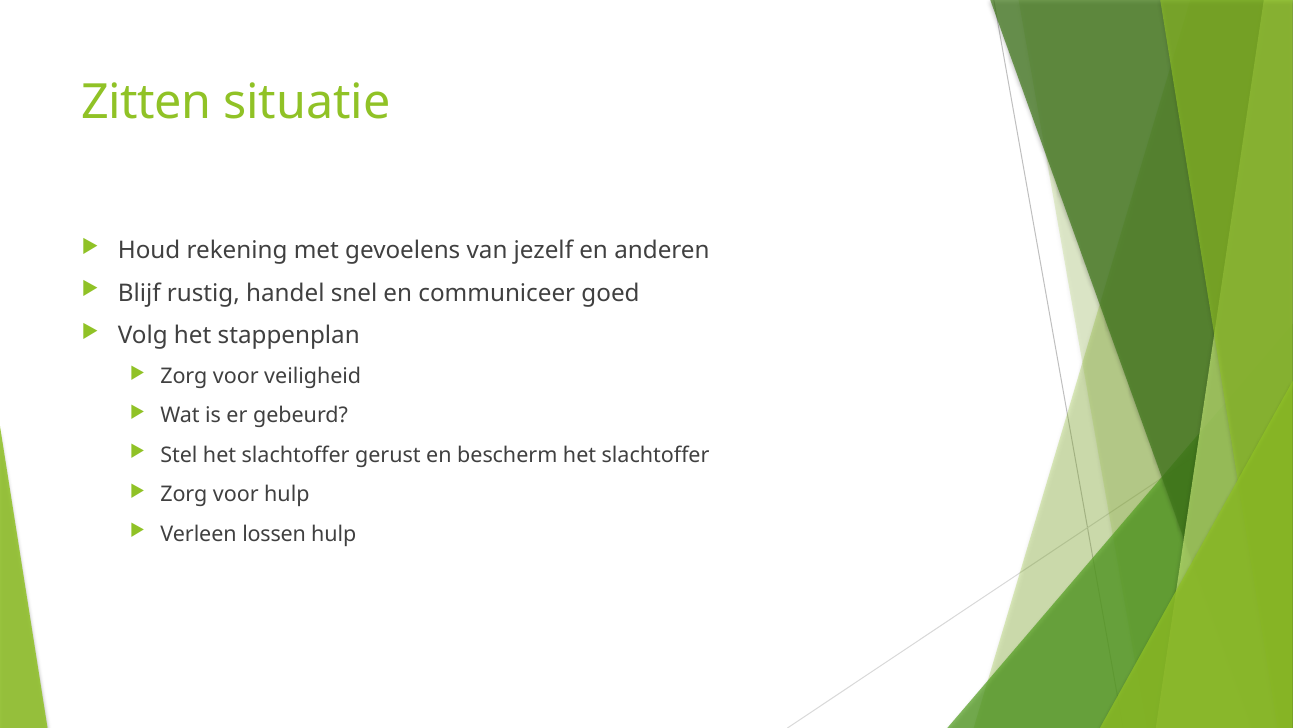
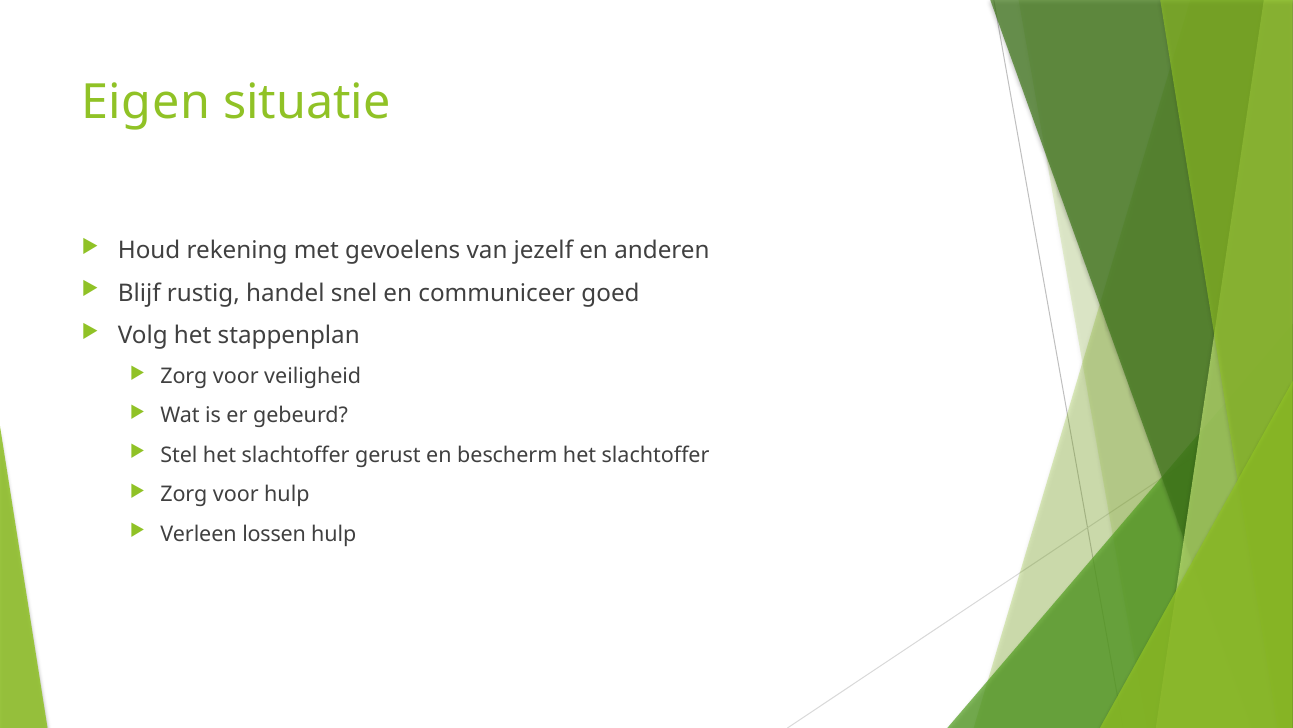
Zitten: Zitten -> Eigen (146, 102)
